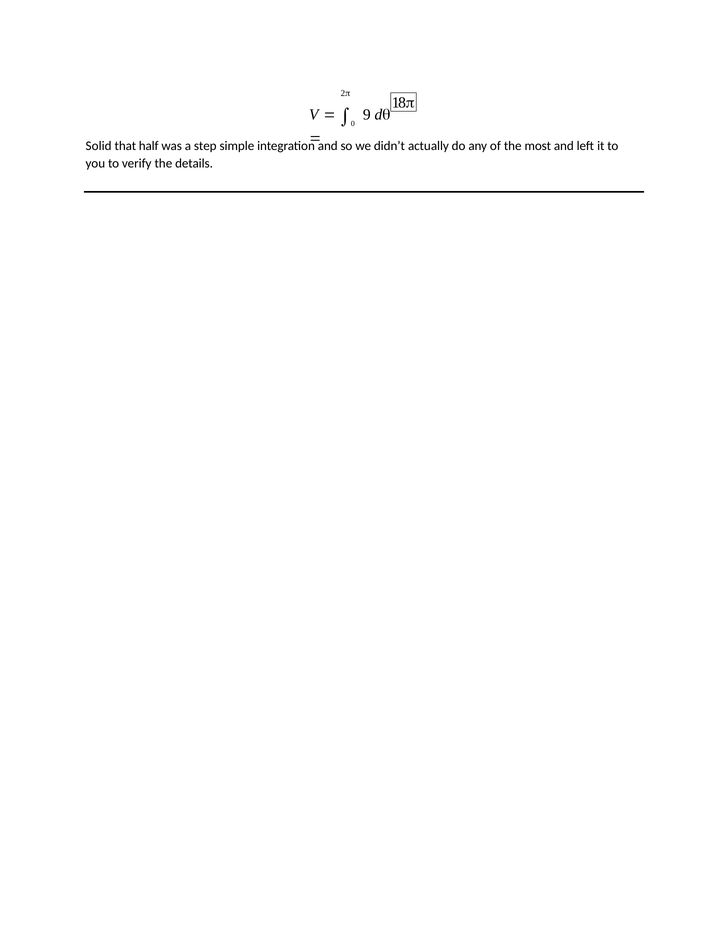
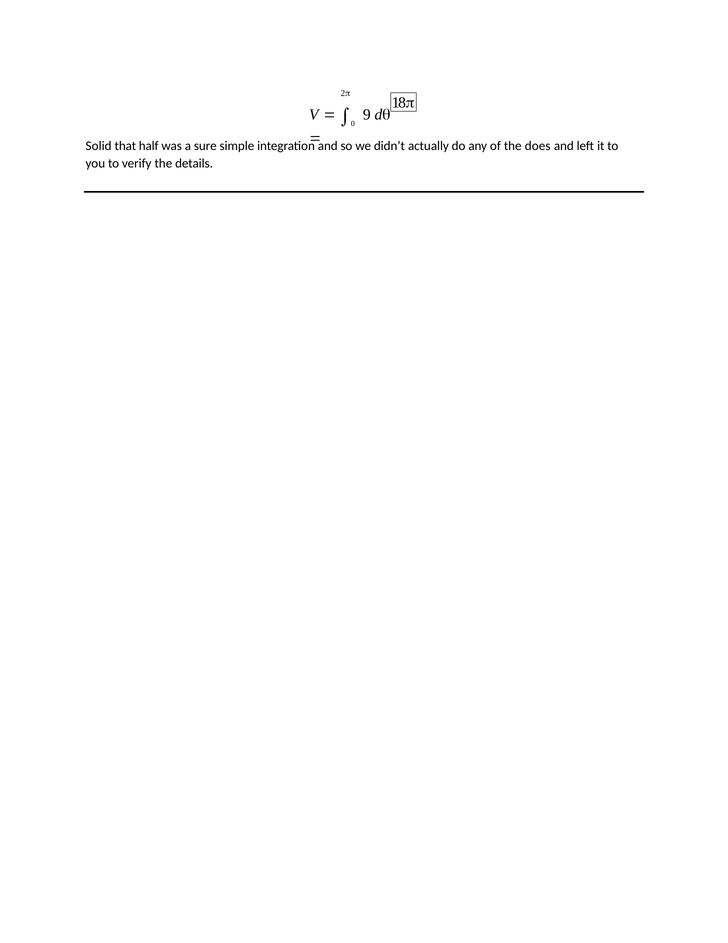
step: step -> sure (205, 146)
most: most -> does (538, 146)
